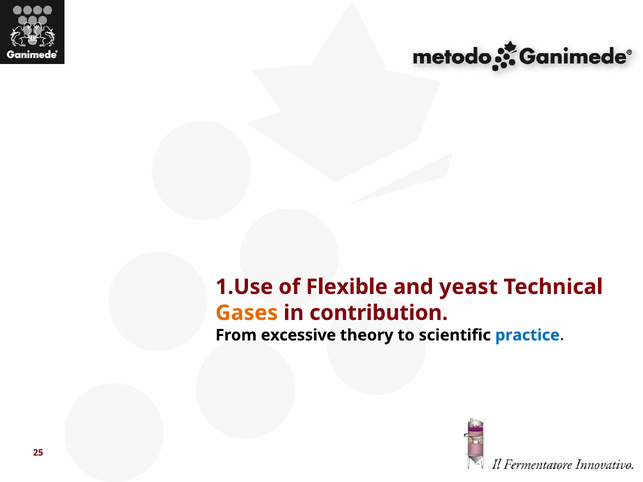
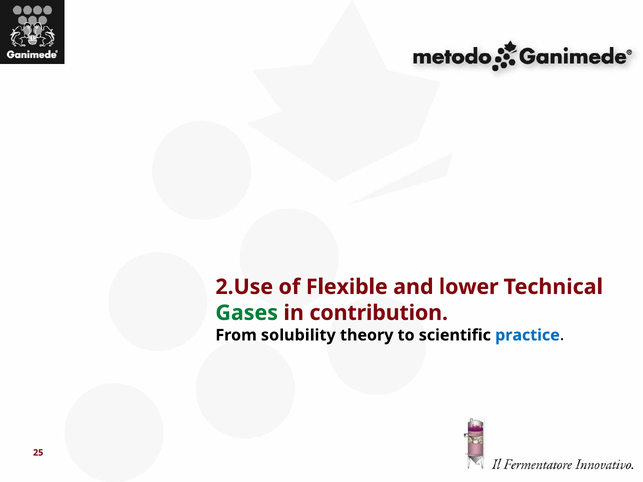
1.Use: 1.Use -> 2.Use (244, 287)
yeast: yeast -> lower (469, 287)
Gases colour: orange -> green (247, 313)
excessive: excessive -> solubility (298, 335)
